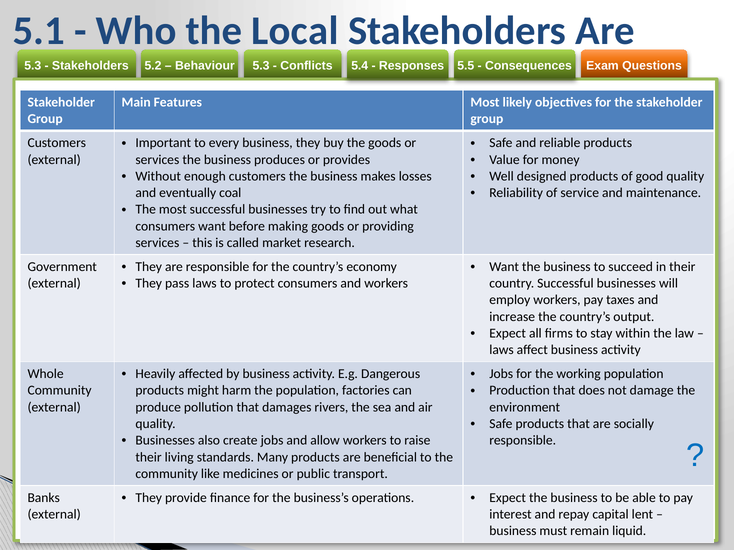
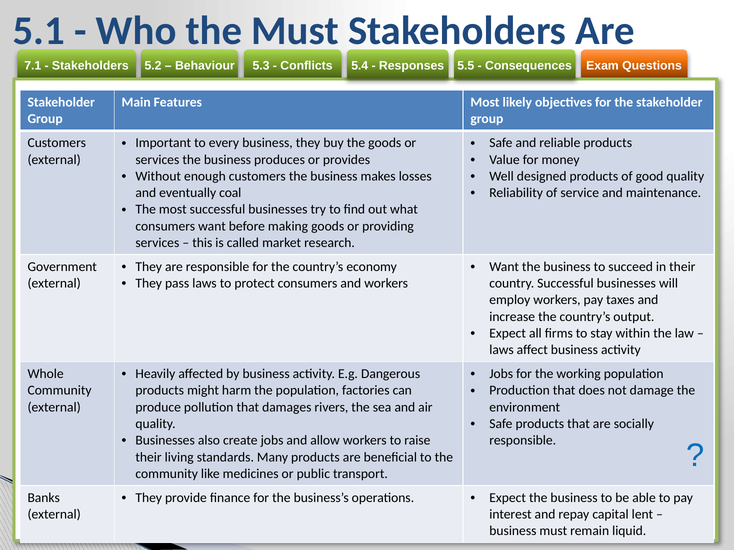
the Local: Local -> Must (295, 31)
5.3: 5.3 -> 7.1 (33, 66)
